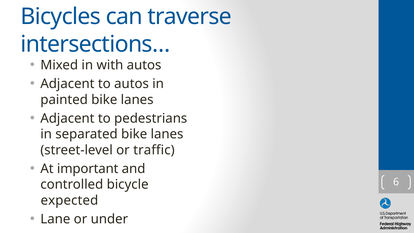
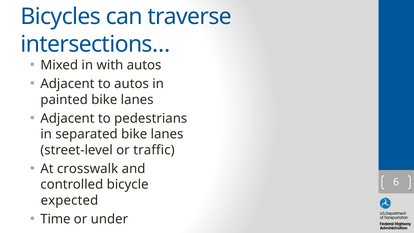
important: important -> crosswalk (88, 169)
Lane: Lane -> Time (55, 219)
